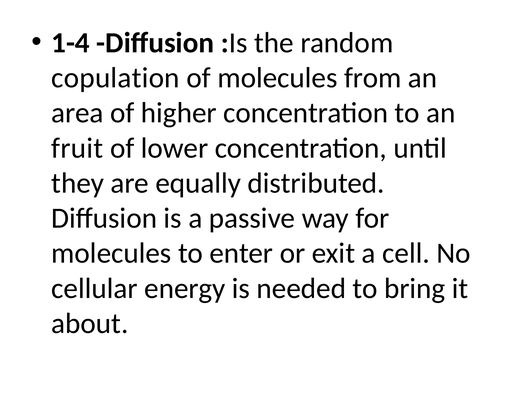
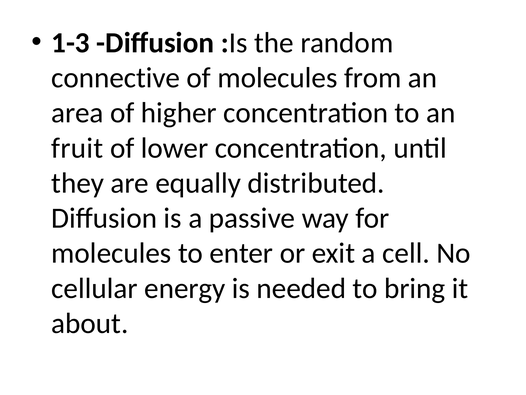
1-4: 1-4 -> 1-3 (71, 43)
copulation: copulation -> connective (116, 78)
